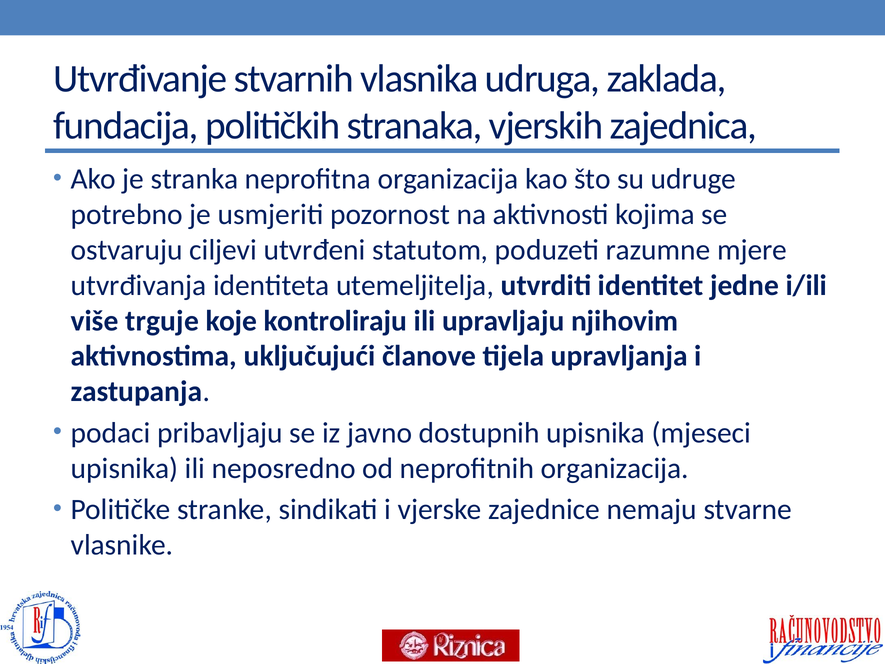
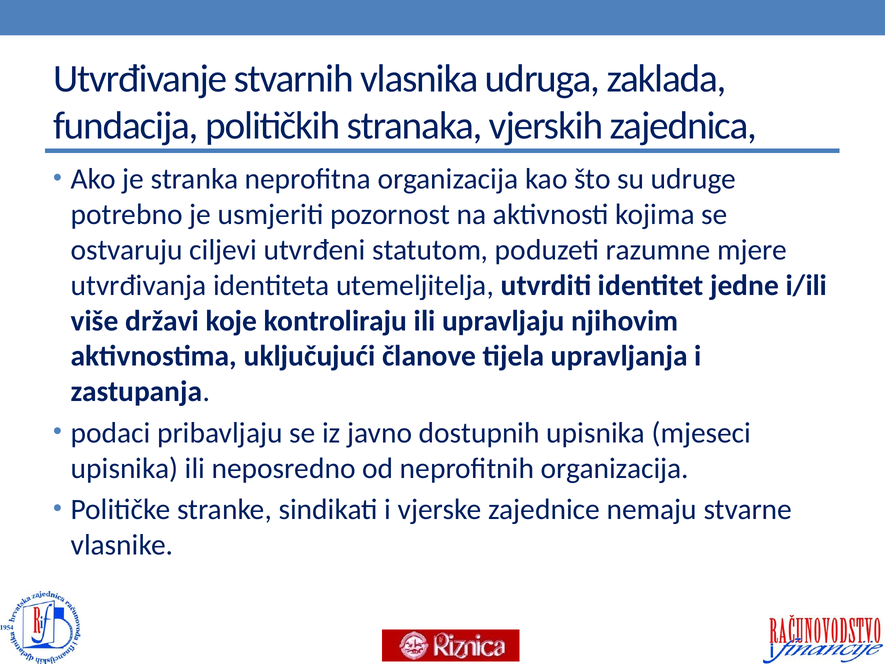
trguje: trguje -> državi (162, 321)
